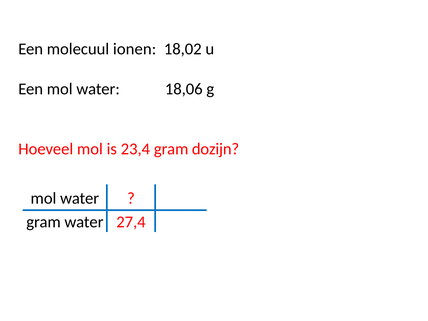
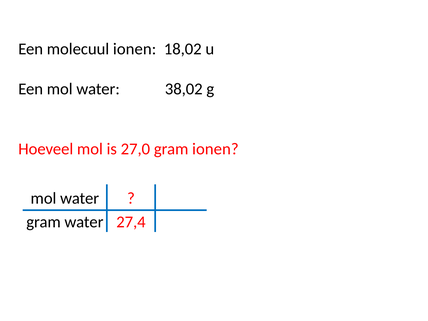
18,06: 18,06 -> 38,02 (184, 89)
23,4: 23,4 -> 27,0 (135, 149)
gram dozijn: dozijn -> ionen (215, 149)
